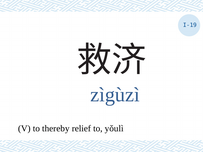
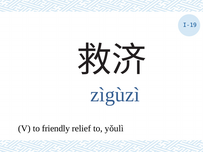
thereby: thereby -> friendly (56, 129)
